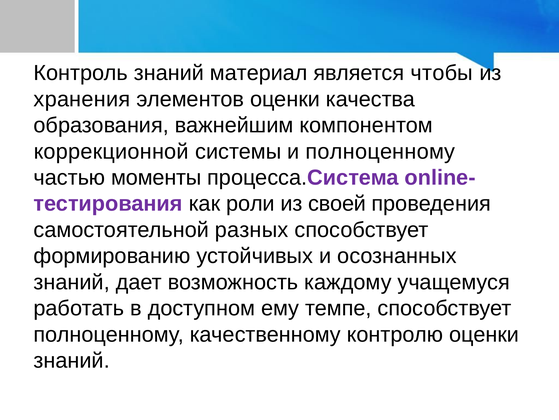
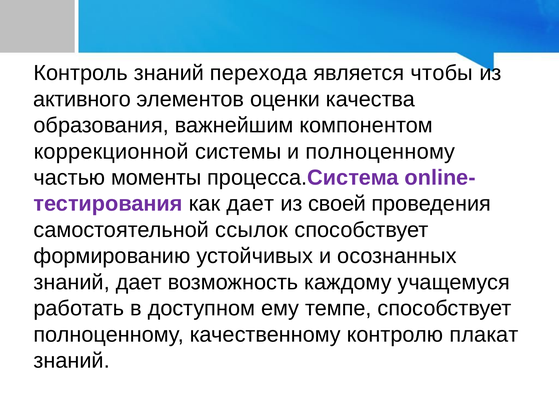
материал: материал -> перехода (259, 73)
хранения: хранения -> активного (82, 99)
как роли: роли -> дает (250, 203)
разных: разных -> ссылок (252, 230)
контролю оценки: оценки -> плакат (484, 334)
